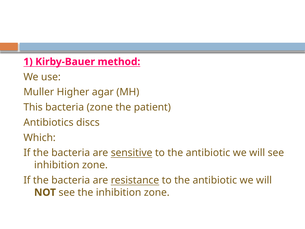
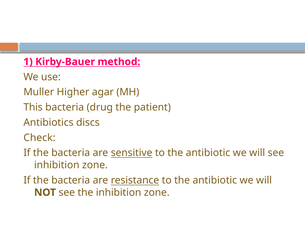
bacteria zone: zone -> drug (100, 107)
Which: Which -> Check (39, 138)
